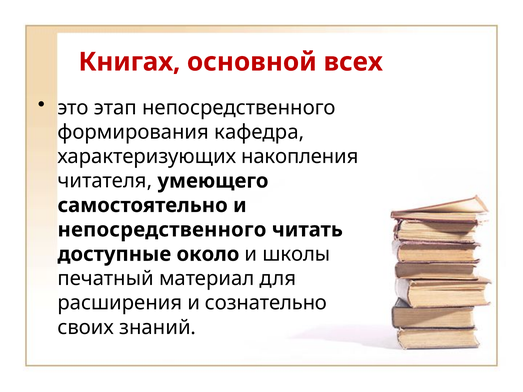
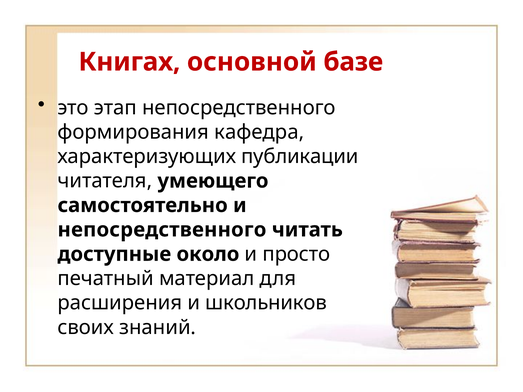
всех: всех -> базе (353, 62)
накопления: накопления -> публикации (300, 157)
школы: школы -> просто (296, 254)
сознательно: сознательно -> школьников (266, 303)
